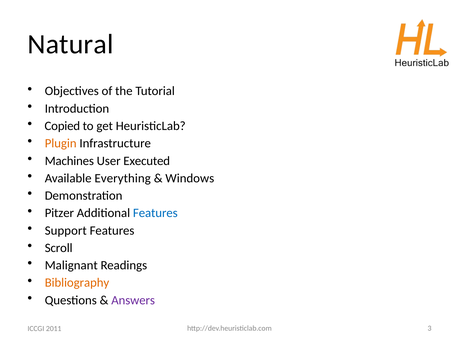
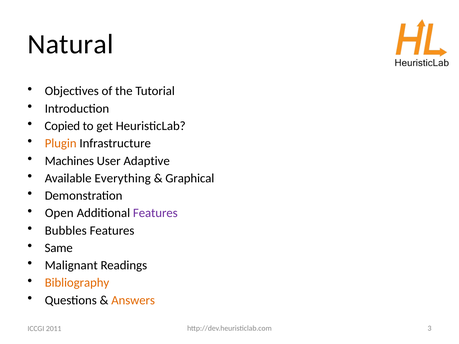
Executed: Executed -> Adaptive (147, 161)
Windows: Windows -> Graphical (190, 178)
Pitzer: Pitzer -> Open (59, 213)
Features colour: blue -> purple (155, 213)
Support: Support -> Bubbles (66, 231)
Scroll: Scroll -> Same (59, 248)
Answers colour: purple -> orange (133, 300)
